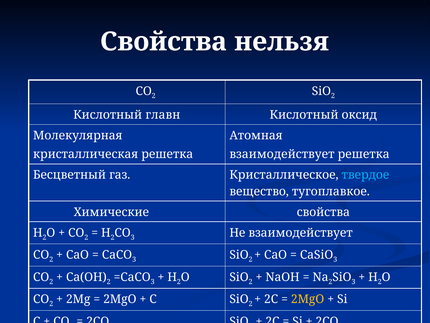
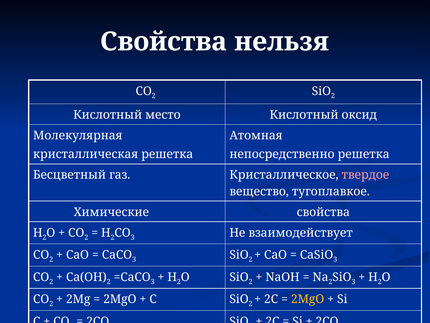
главн: главн -> место (163, 115)
взаимодействует: взаимодействует -> непосредственно (282, 154)
твердое colour: light blue -> pink (365, 175)
